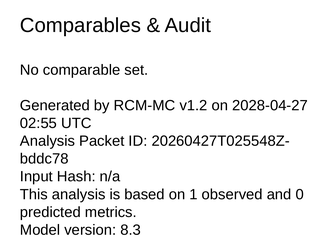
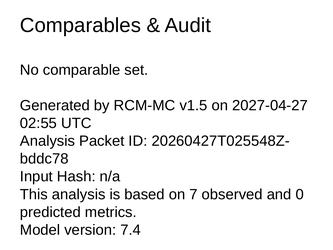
v1.2: v1.2 -> v1.5 (193, 105)
2028-04-27: 2028-04-27 -> 2027-04-27 (270, 105)
1: 1 -> 7 (194, 194)
8.3: 8.3 -> 7.4 (131, 230)
